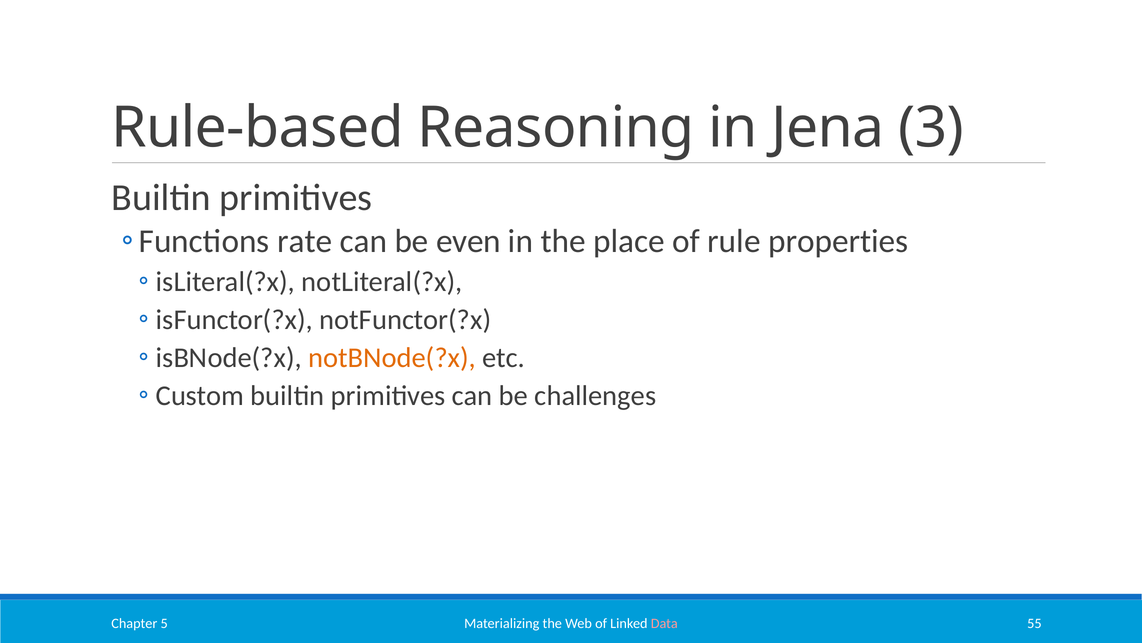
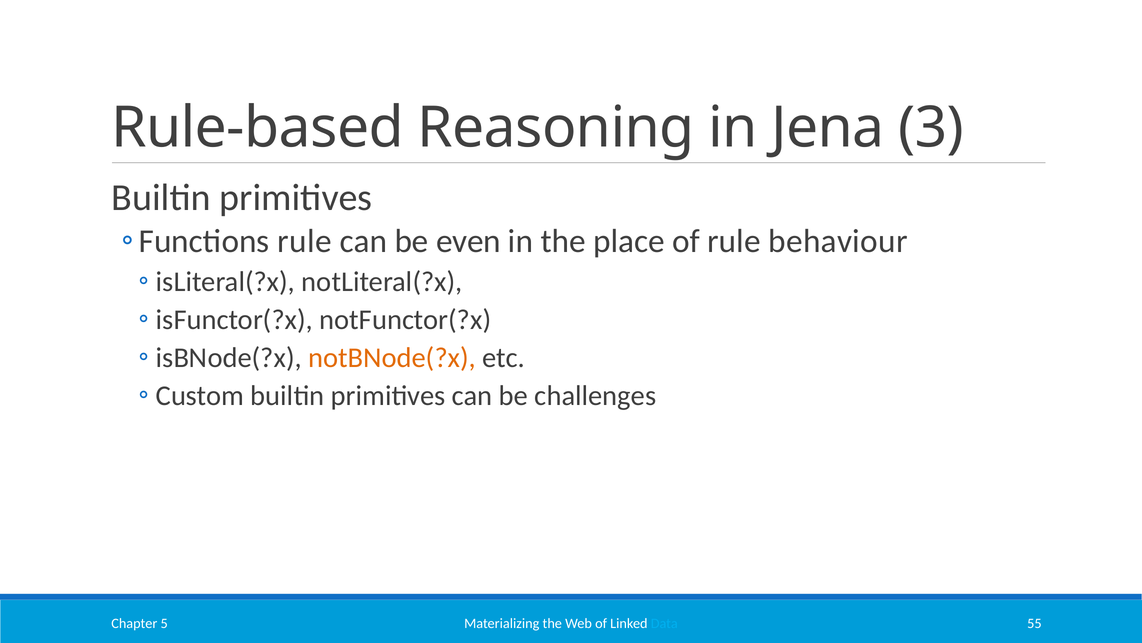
rate: rate -> rule (305, 241)
properties: properties -> behaviour (838, 241)
Data colour: pink -> light blue (664, 623)
